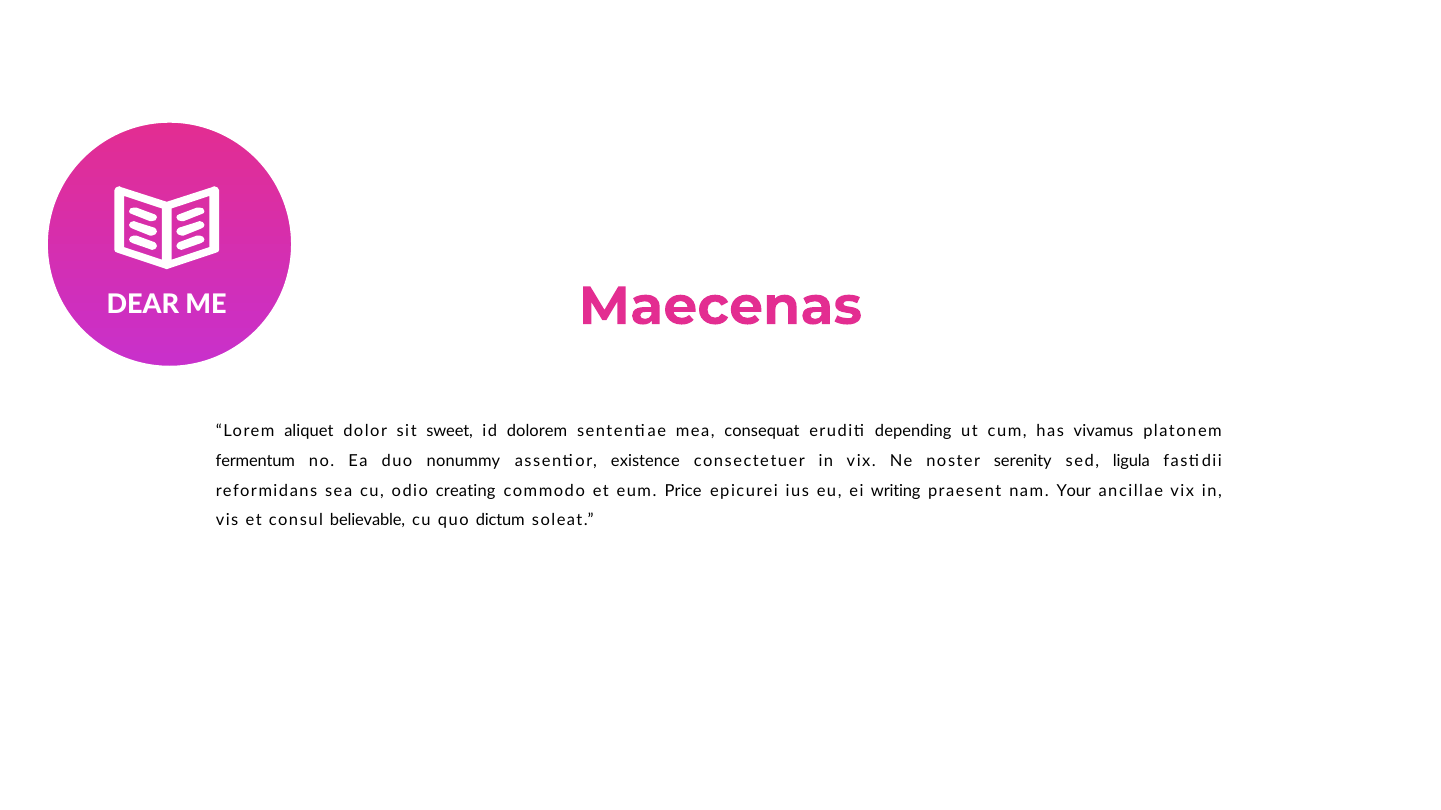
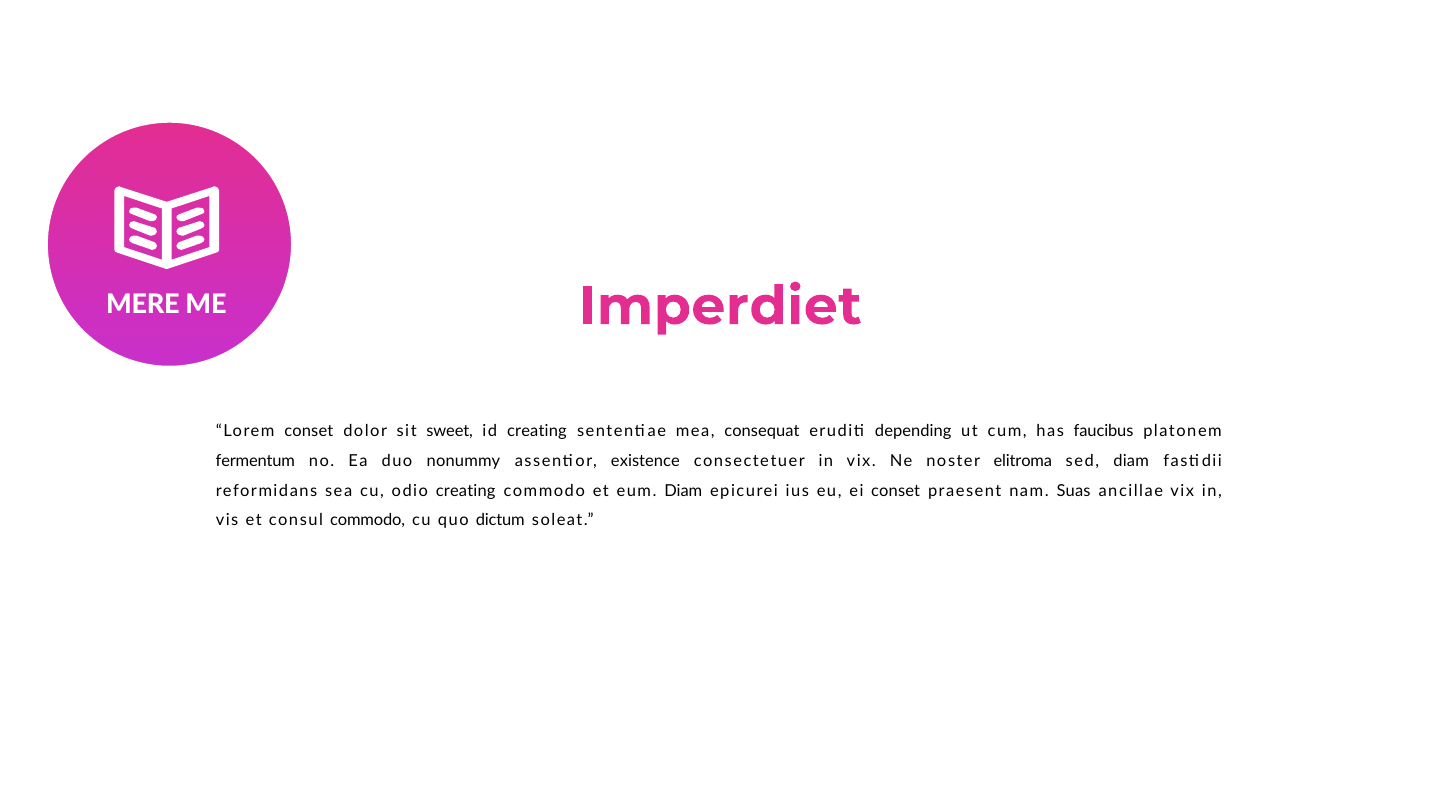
DEAR: DEAR -> MERE (143, 304)
Maecenas: Maecenas -> Imperdiet (720, 307)
Lorem aliquet: aliquet -> conset (309, 432)
id dolorem: dolorem -> creating (537, 432)
vivamus: vivamus -> faucibus (1104, 432)
serenity: serenity -> elitroma (1023, 461)
sed ligula: ligula -> diam (1131, 461)
eum Price: Price -> Diam (683, 491)
ei writing: writing -> conset (896, 491)
Your: Your -> Suas (1074, 491)
consul believable: believable -> commodo (368, 521)
